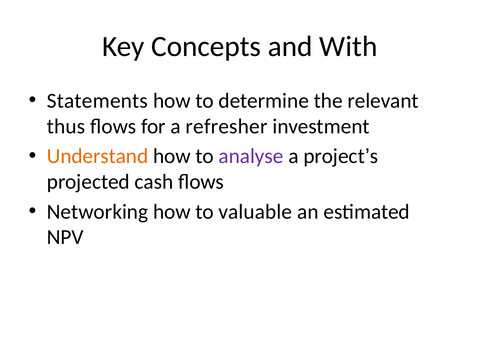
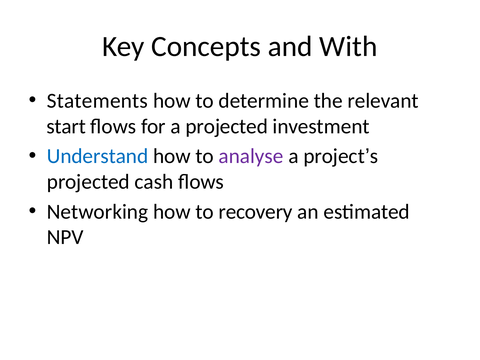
thus: thus -> start (66, 126)
a refresher: refresher -> projected (227, 126)
Understand colour: orange -> blue (98, 156)
valuable: valuable -> recovery (256, 212)
